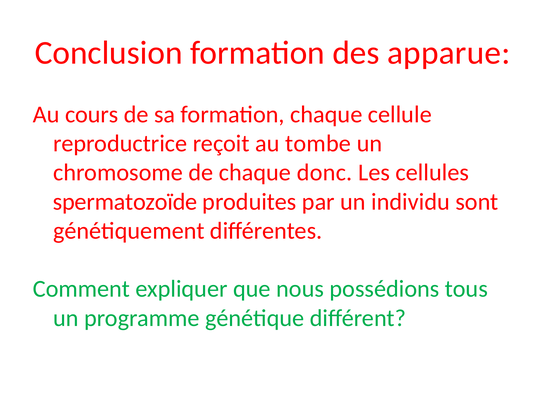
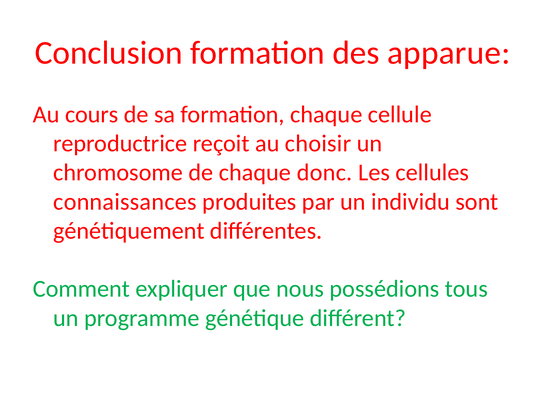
tombe: tombe -> choisir (318, 144)
spermatozoïde: spermatozoïde -> connaissances (125, 202)
